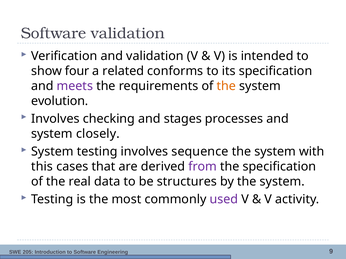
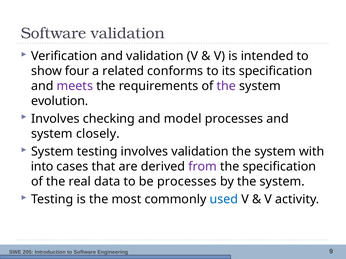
the colour: orange -> purple (226, 86)
stages: stages -> model (183, 119)
involves sequence: sequence -> validation (200, 152)
this: this -> into (42, 167)
be structures: structures -> processes (187, 182)
used colour: purple -> blue (224, 200)
